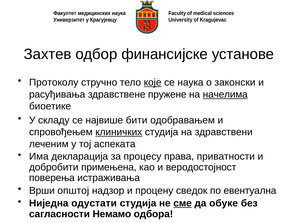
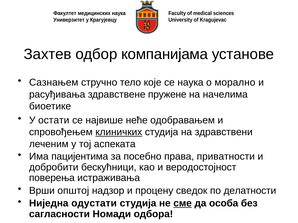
финансијске: финансијске -> компанијама (165, 54)
Протоколу: Протоколу -> Сазнањем (54, 83)
које underline: present -> none (153, 83)
законски: законски -> морално (235, 83)
начелима underline: present -> none (225, 95)
складу: складу -> остати (54, 120)
бити: бити -> неће (137, 120)
декларација: декларација -> пацијентима (80, 157)
процесу: процесу -> посебно (143, 157)
примењена: примењена -> бескућници (109, 168)
евентуална: евентуална -> делатности (250, 191)
обуке: обуке -> особа (224, 204)
Немамо: Немамо -> Номади (112, 214)
